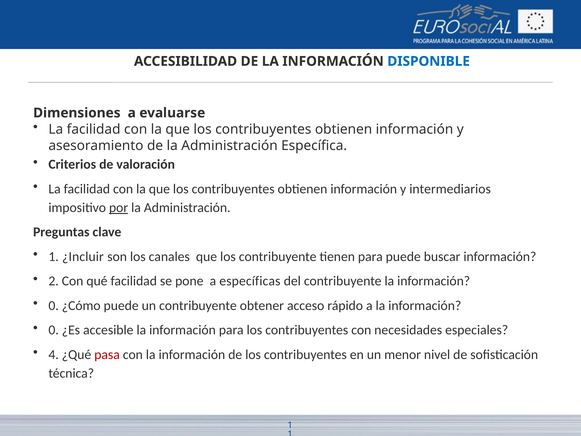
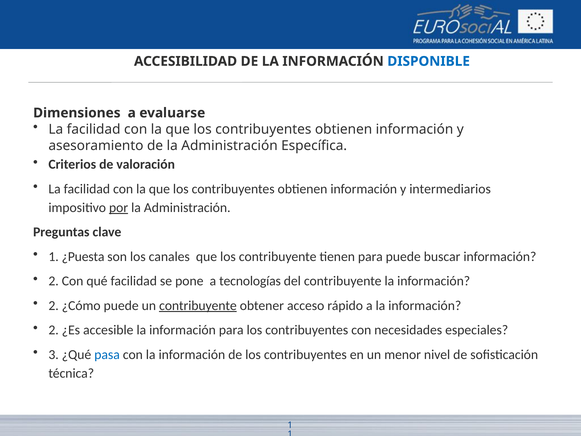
¿Incluir: ¿Incluir -> ¿Puesta (83, 256)
específicas: específicas -> tecnologías (250, 281)
0: 0 -> 2 (54, 305)
contribuyente underline: none -> present (198, 305)
0: 0 -> 2 (54, 330)
4: 4 -> 3 (54, 354)
pasa colour: red -> blue (107, 354)
